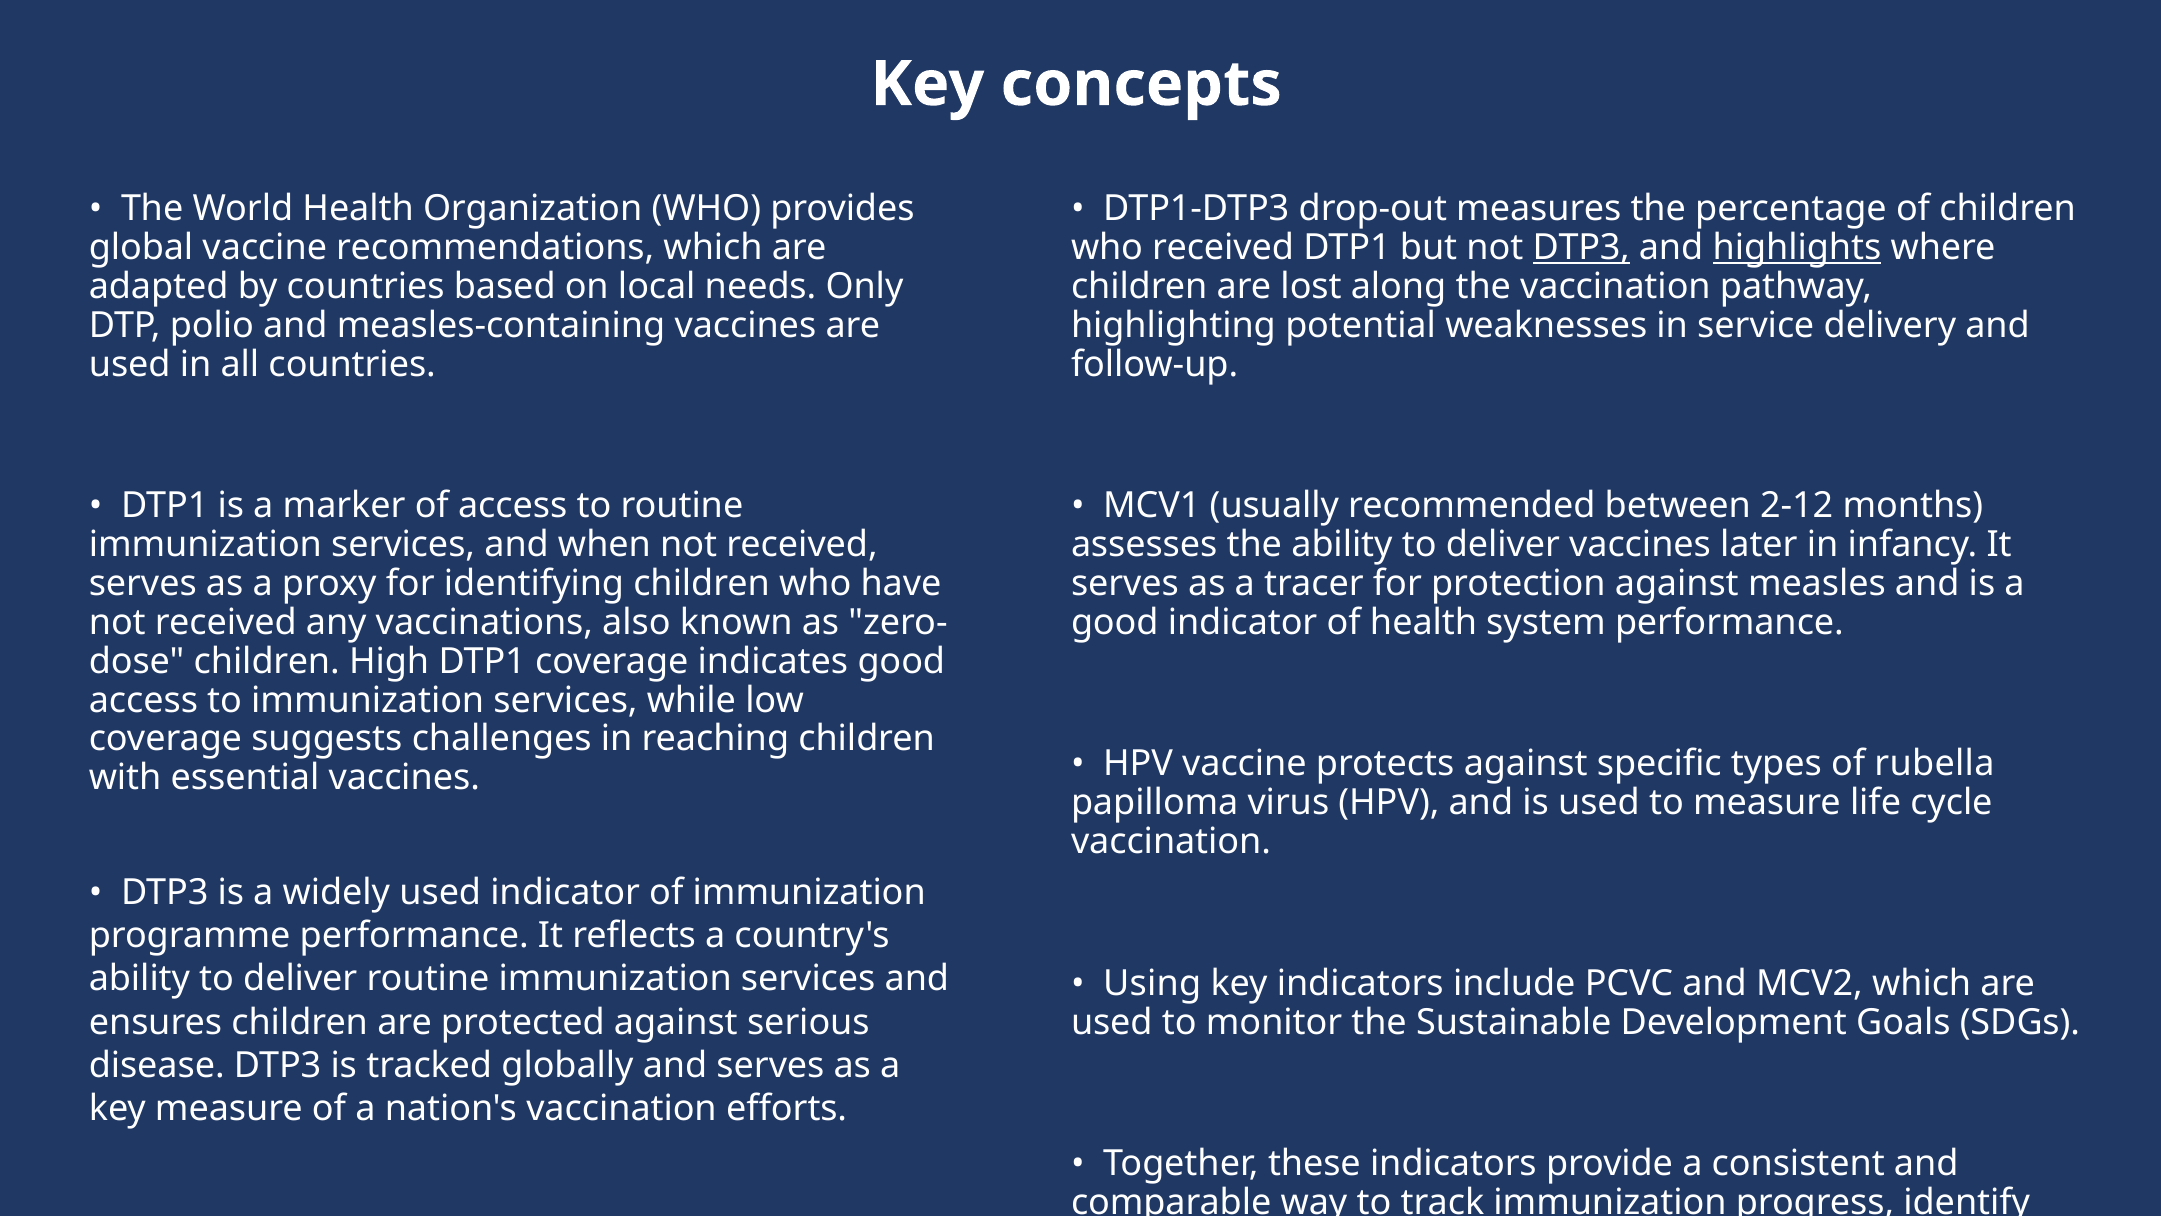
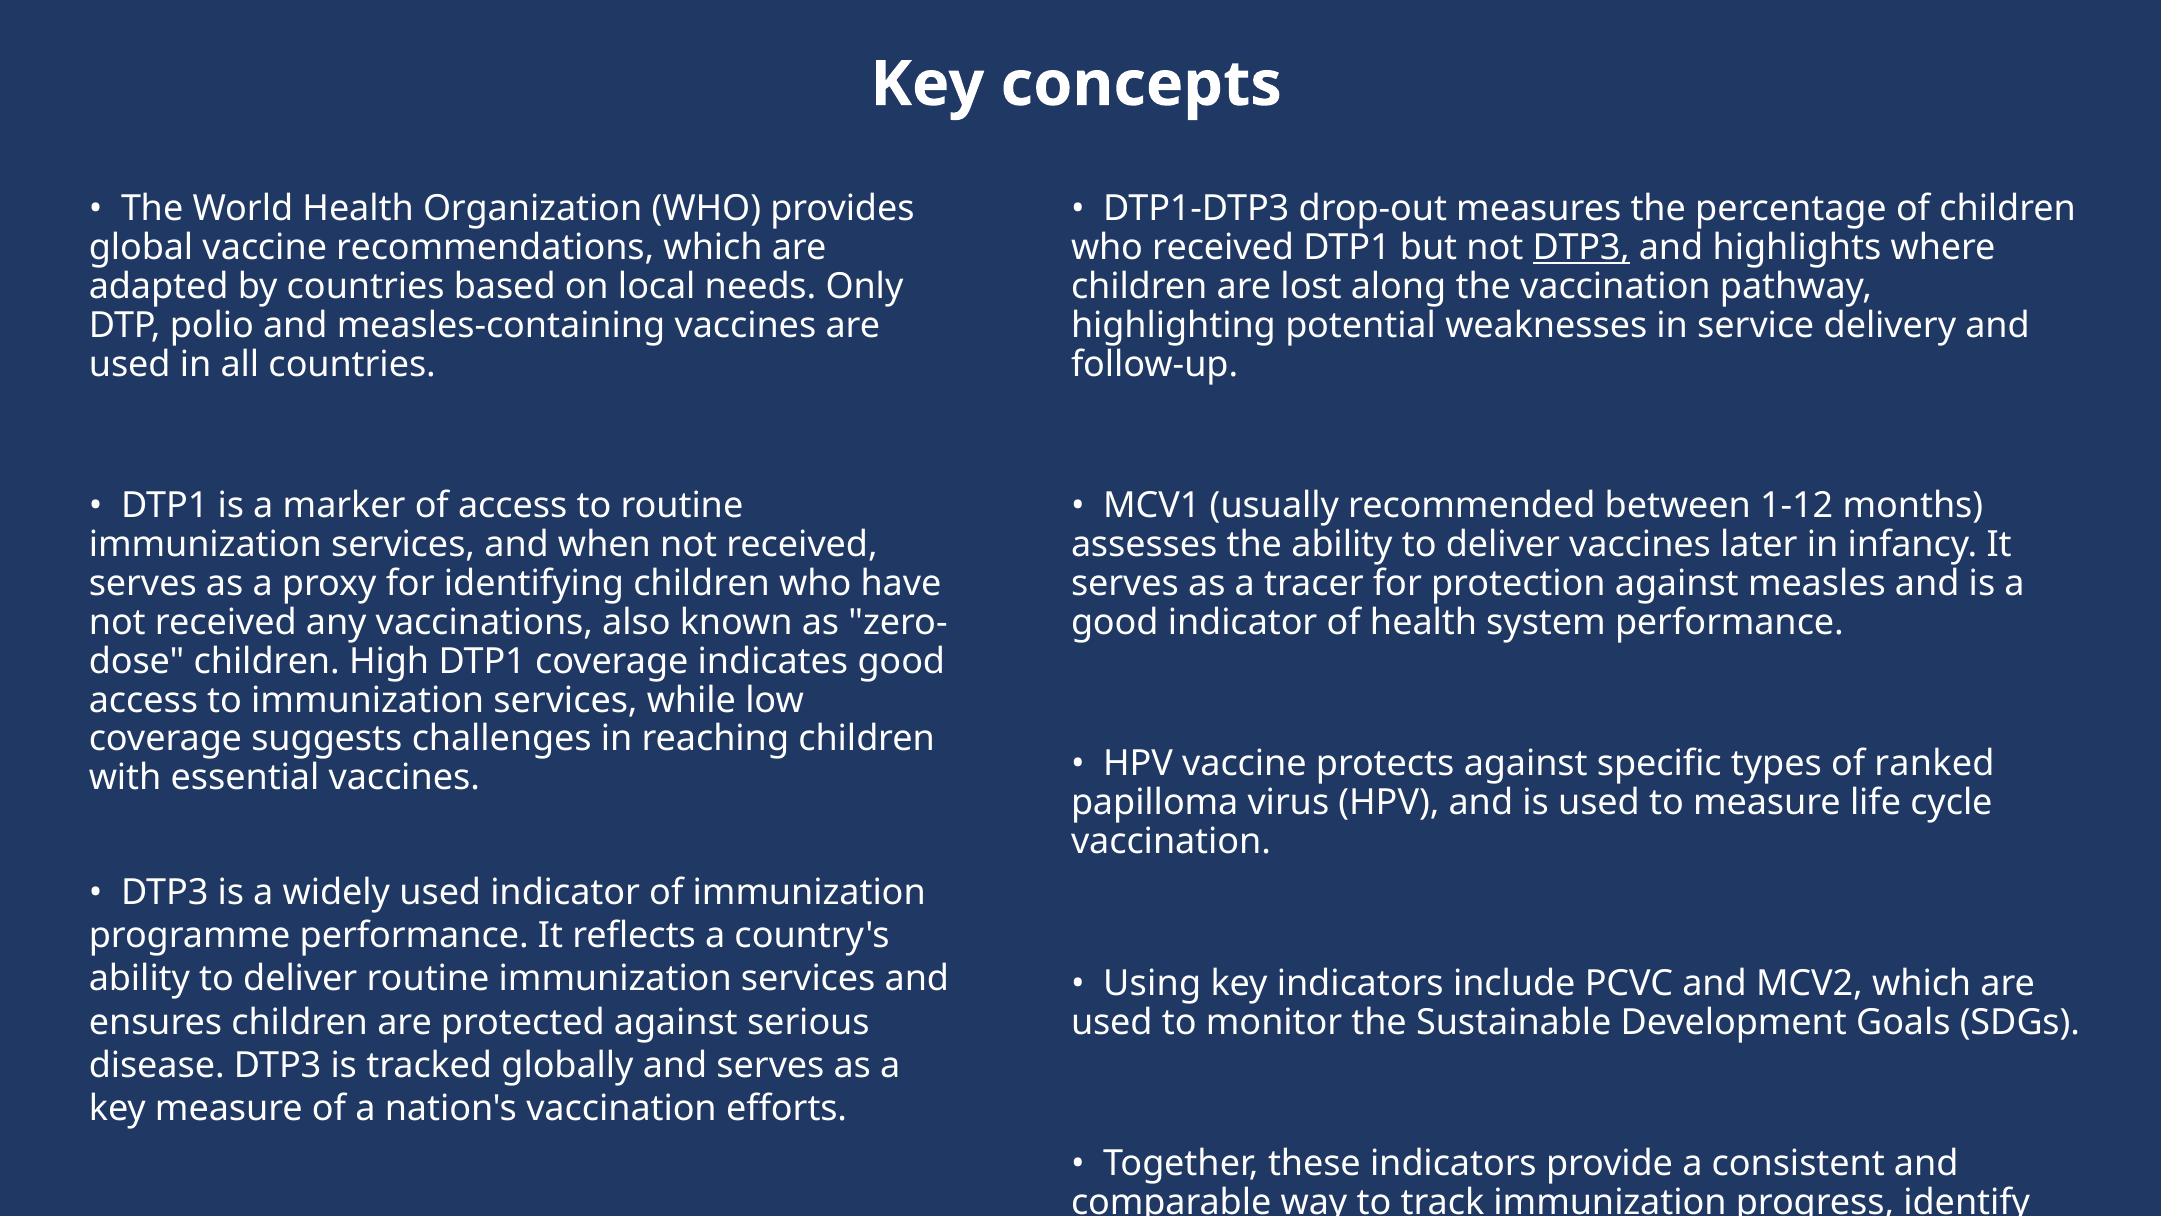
highlights underline: present -> none (1797, 248)
2-12: 2-12 -> 1-12 (1797, 506)
rubella: rubella -> ranked (1934, 764)
